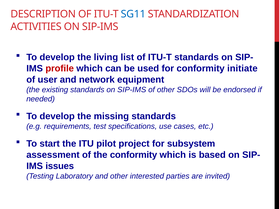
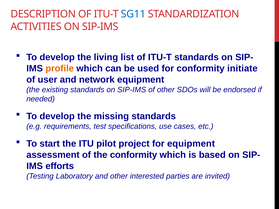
profile colour: red -> orange (60, 68)
for subsystem: subsystem -> equipment (191, 144)
issues: issues -> efforts (60, 166)
